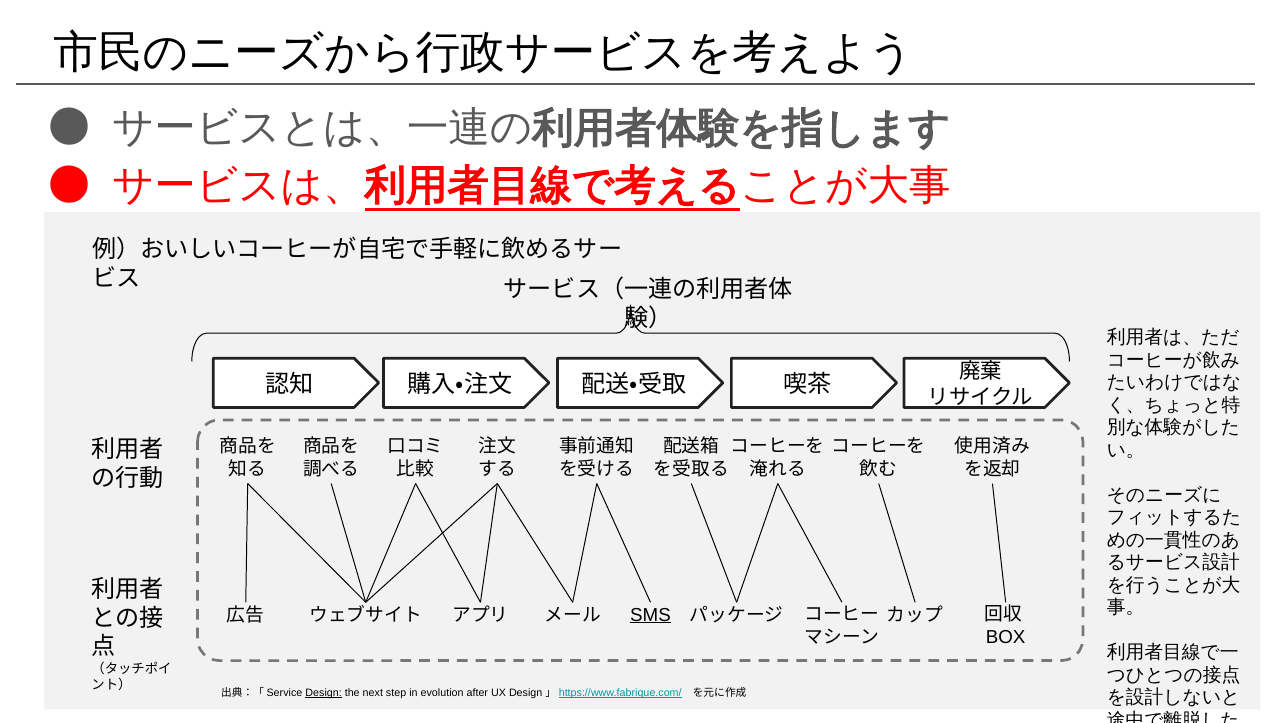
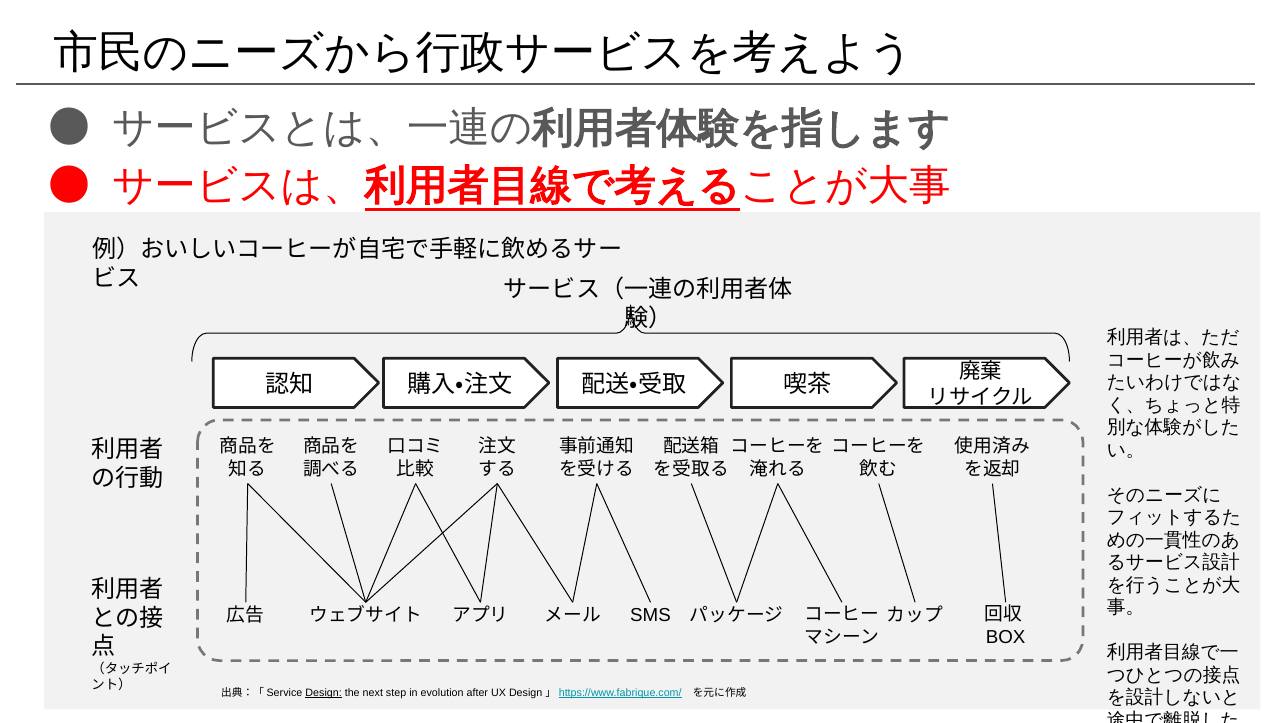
SMS underline: present -> none (650, 615)
